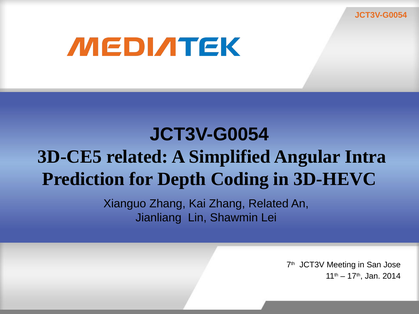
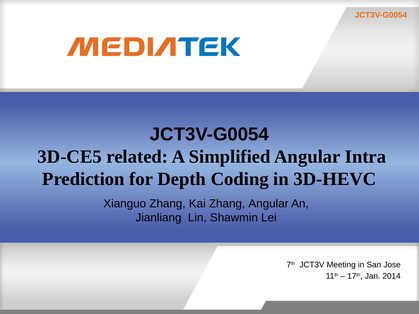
Zhang Related: Related -> Angular (269, 204)
